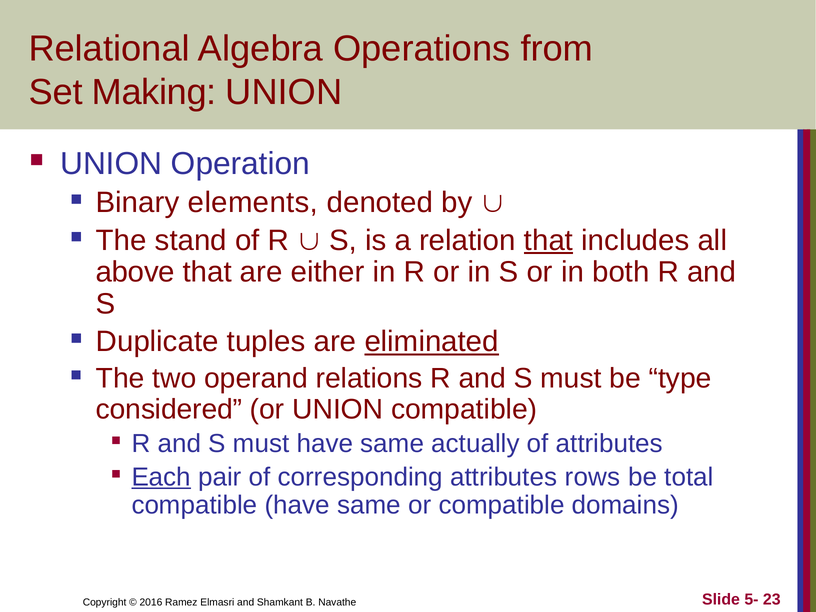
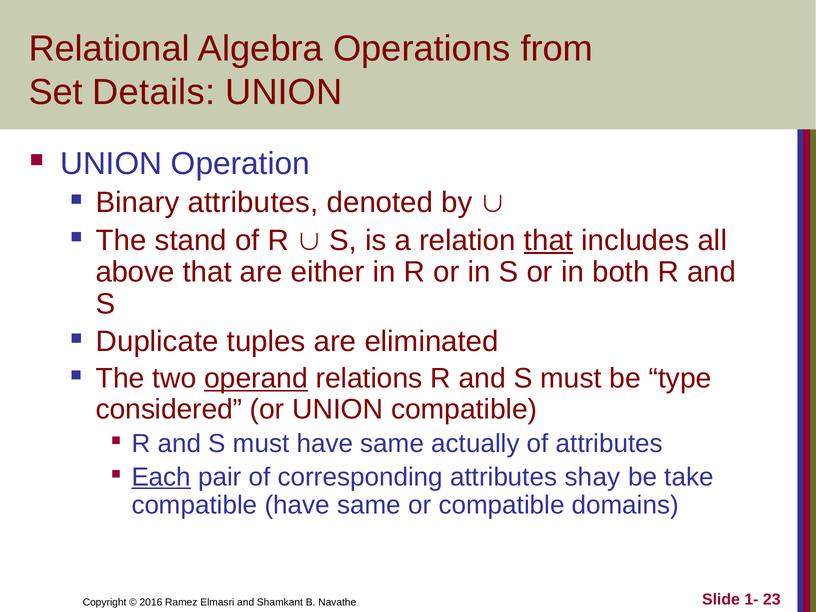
Making: Making -> Details (154, 92)
Binary elements: elements -> attributes (253, 203)
eliminated underline: present -> none (432, 342)
operand underline: none -> present (256, 379)
rows: rows -> shay (593, 477)
total: total -> take (689, 477)
5-: 5- -> 1- (751, 599)
